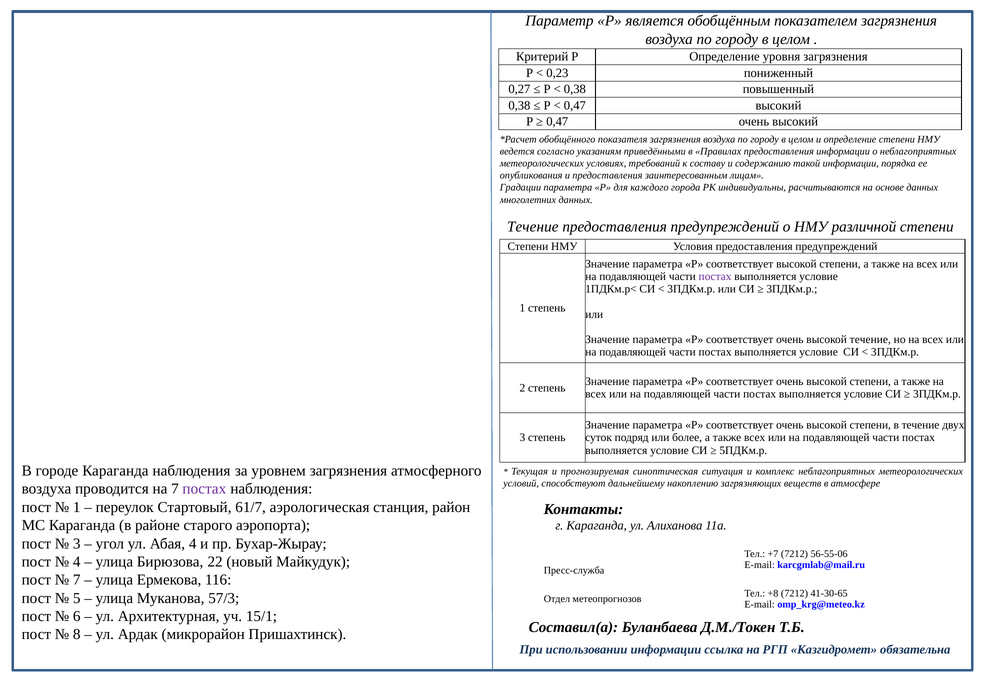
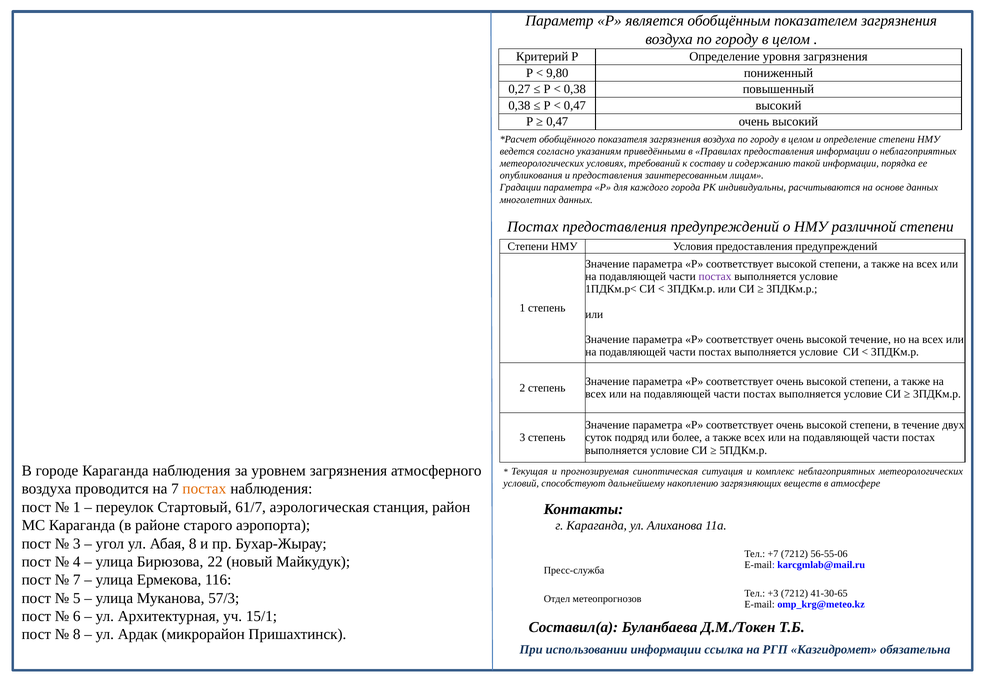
0,23: 0,23 -> 9,80 (557, 73)
Течение: Течение -> Постах (533, 227)
постах colour: purple -> orange (204, 489)
Абая 4: 4 -> 8 (193, 543)
+8: +8 -> +3 (773, 593)
